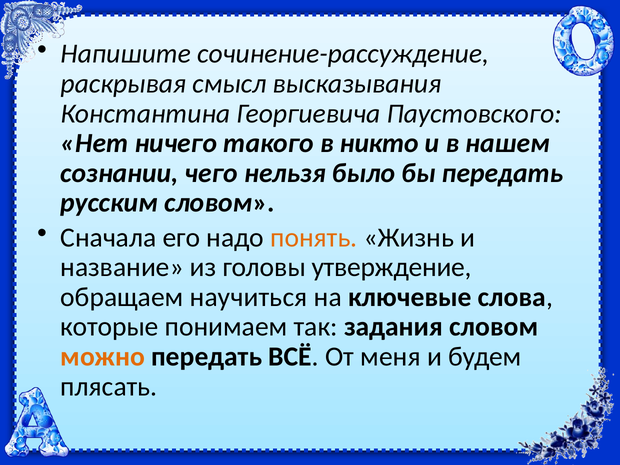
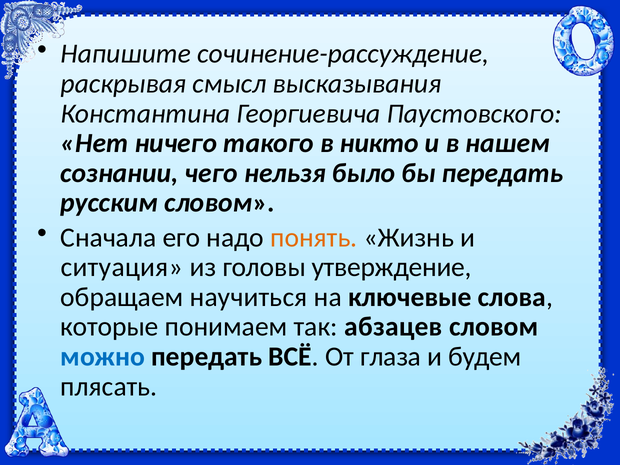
название: название -> ситуация (122, 267)
задания: задания -> абзацев (393, 327)
можно colour: orange -> blue (103, 357)
меня: меня -> глаза (391, 357)
